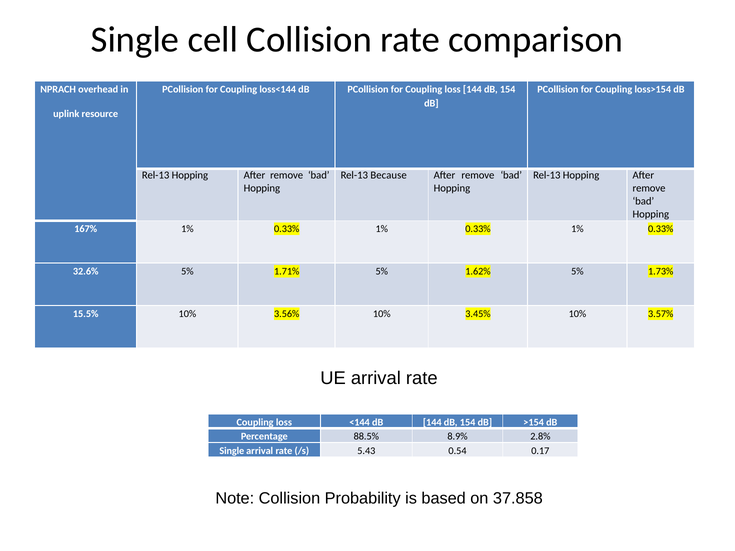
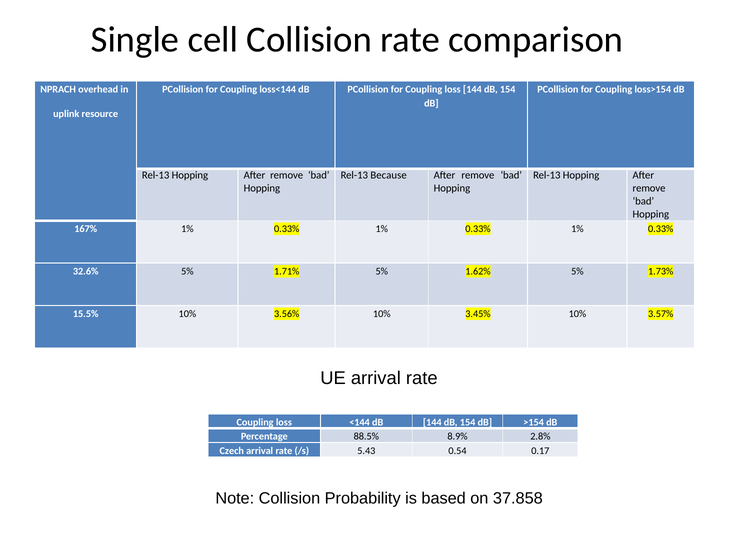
Single: Single -> Czech (232, 451)
